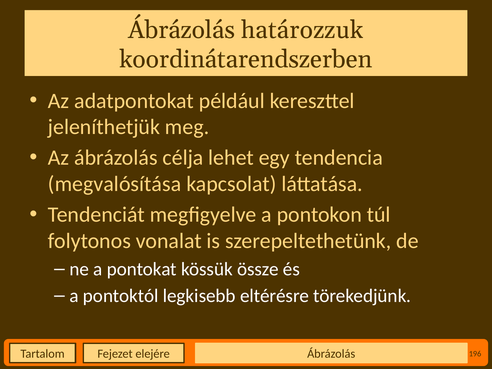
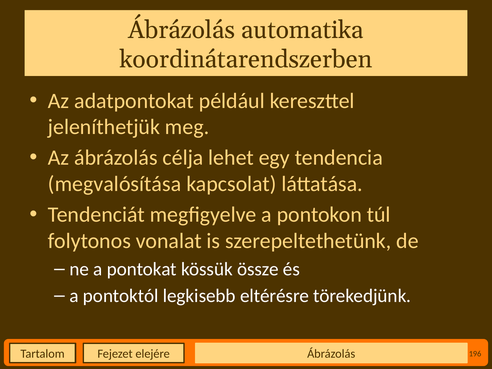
határozzuk: határozzuk -> automatika (302, 30)
